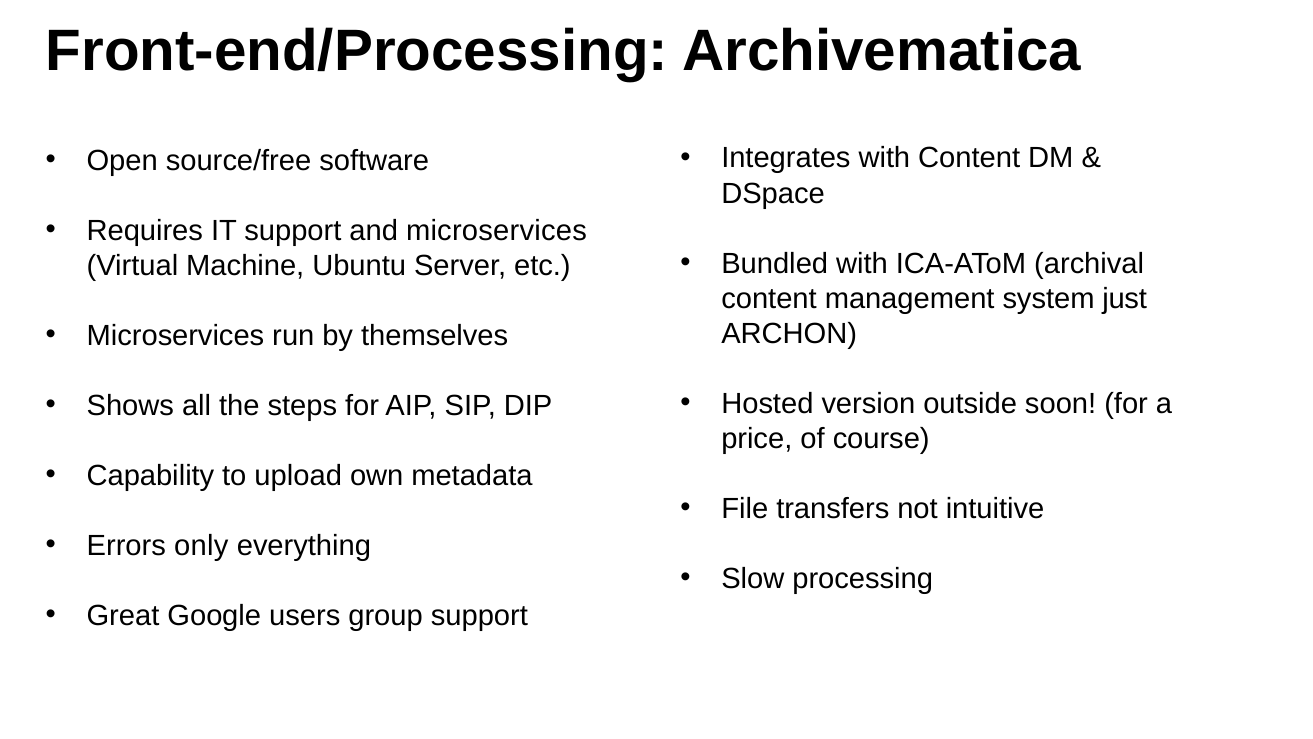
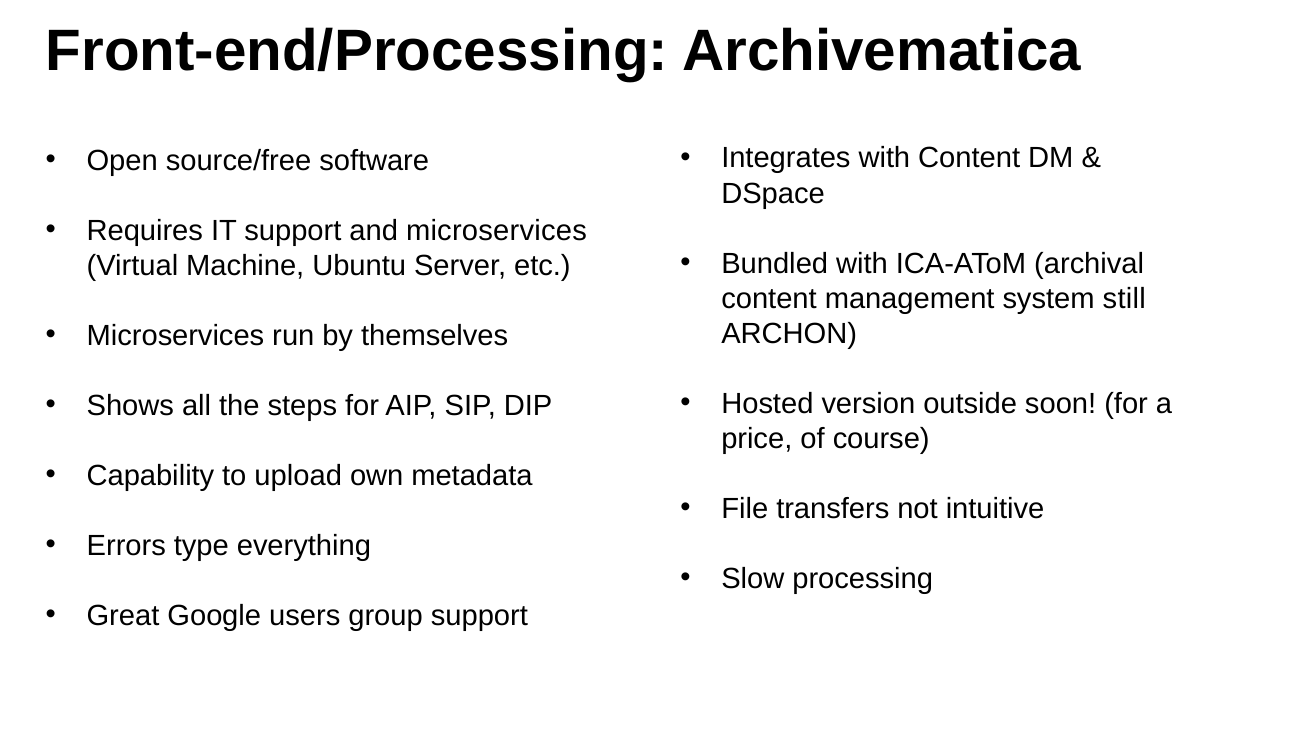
just: just -> still (1124, 298)
only: only -> type (201, 546)
